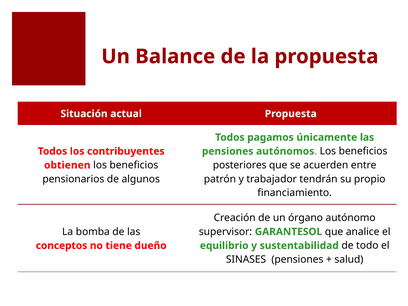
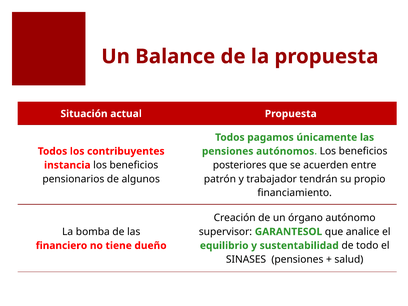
obtienen: obtienen -> instancia (67, 165)
conceptos: conceptos -> financiero (61, 246)
